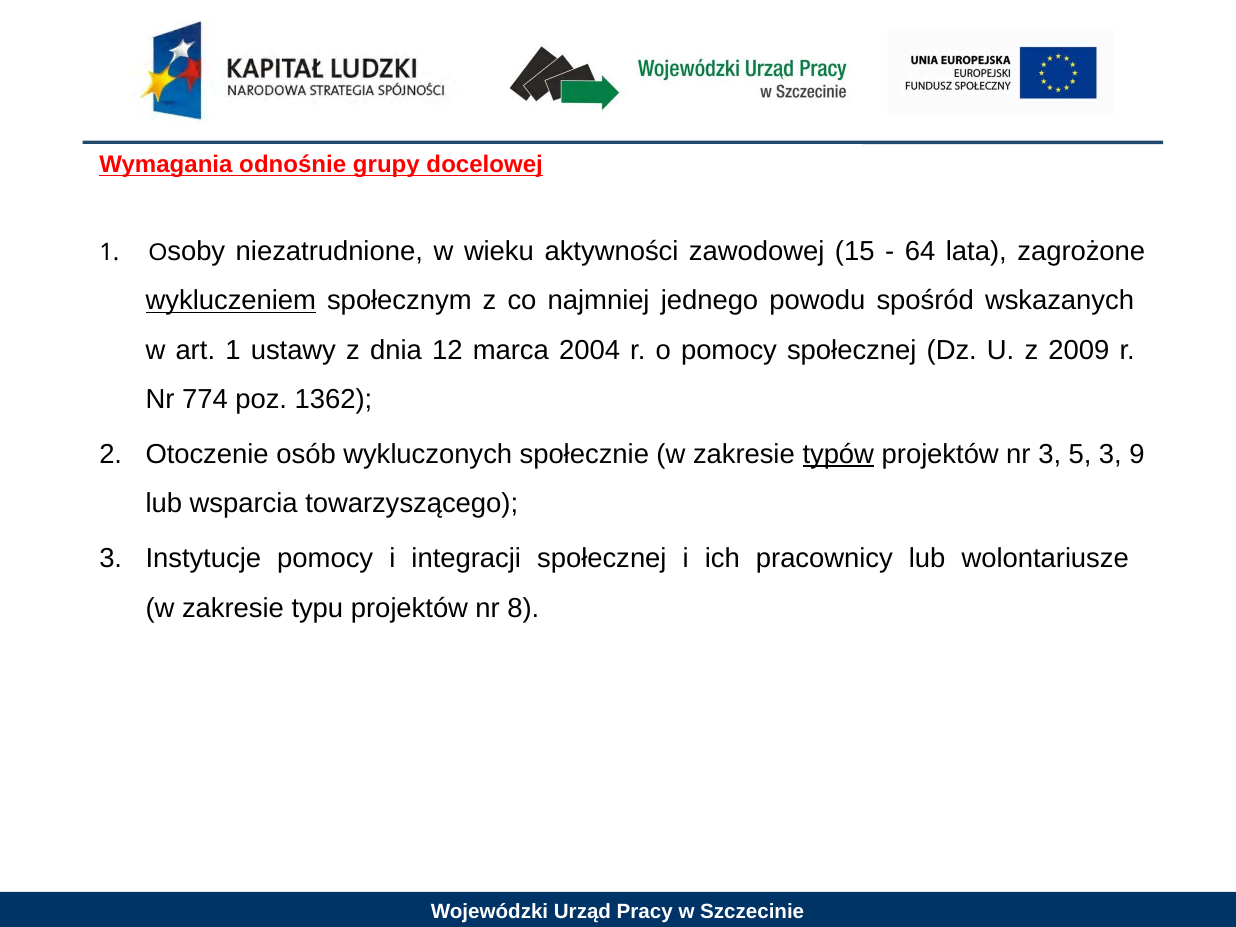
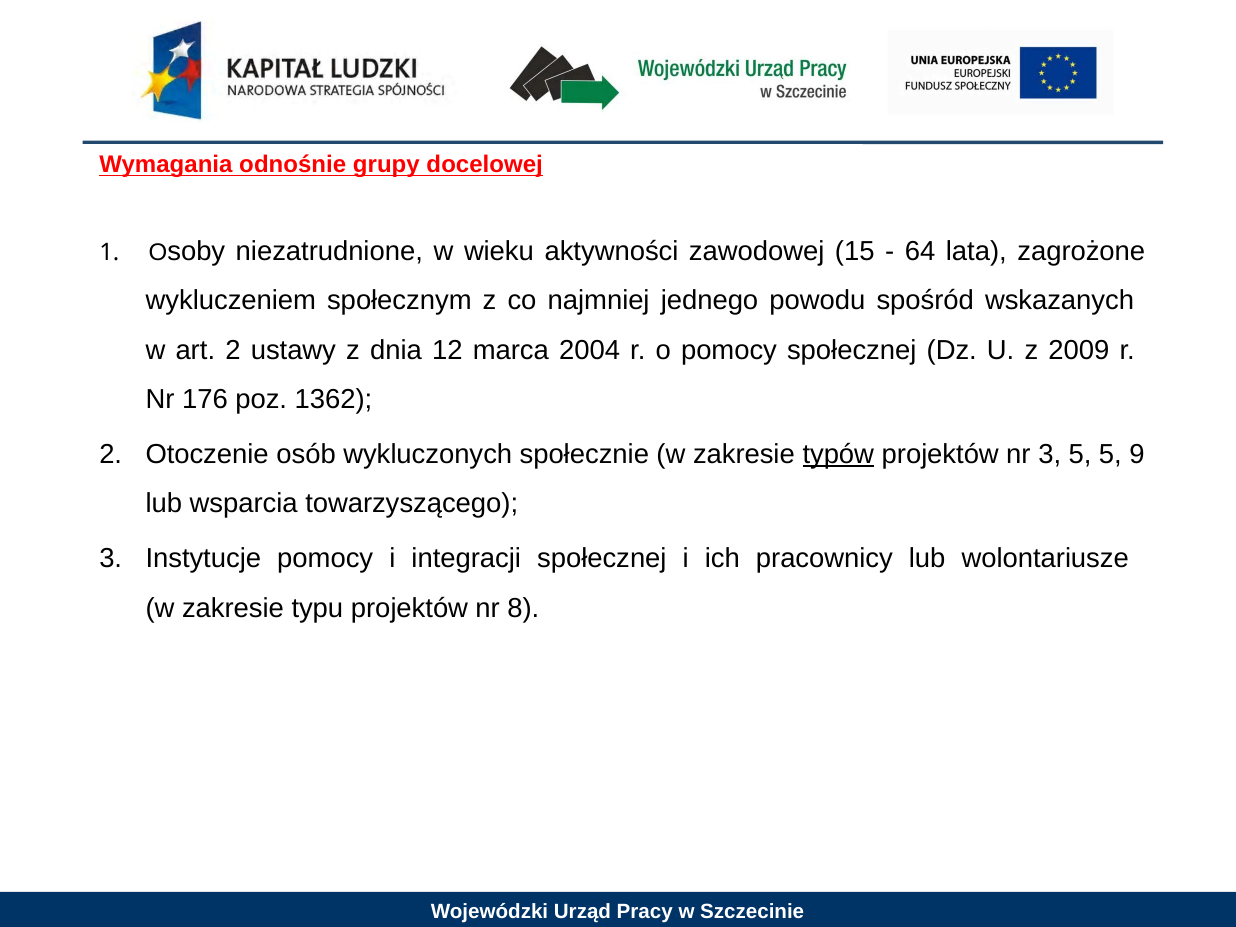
wykluczeniem underline: present -> none (231, 301)
art 1: 1 -> 2 (233, 350)
774: 774 -> 176 (205, 400)
5 3: 3 -> 5 (1110, 454)
